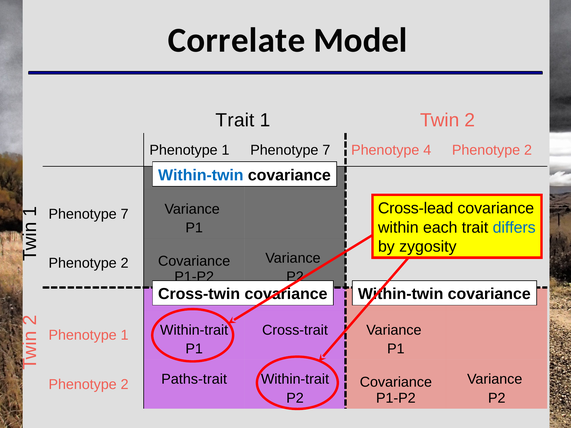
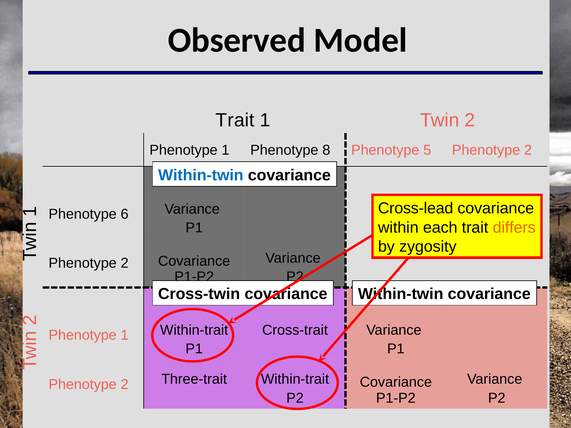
Correlate: Correlate -> Observed (237, 41)
1 Phenotype 7: 7 -> 8 (326, 150)
4: 4 -> 5 (427, 150)
7: 7 -> 6 (125, 214)
differs colour: blue -> orange (514, 228)
Paths-trait: Paths-trait -> Three-trait (194, 379)
